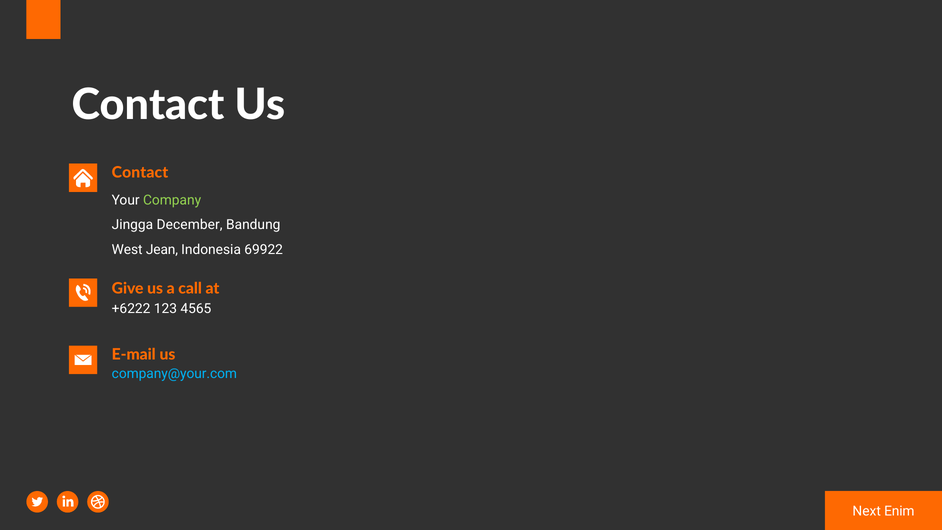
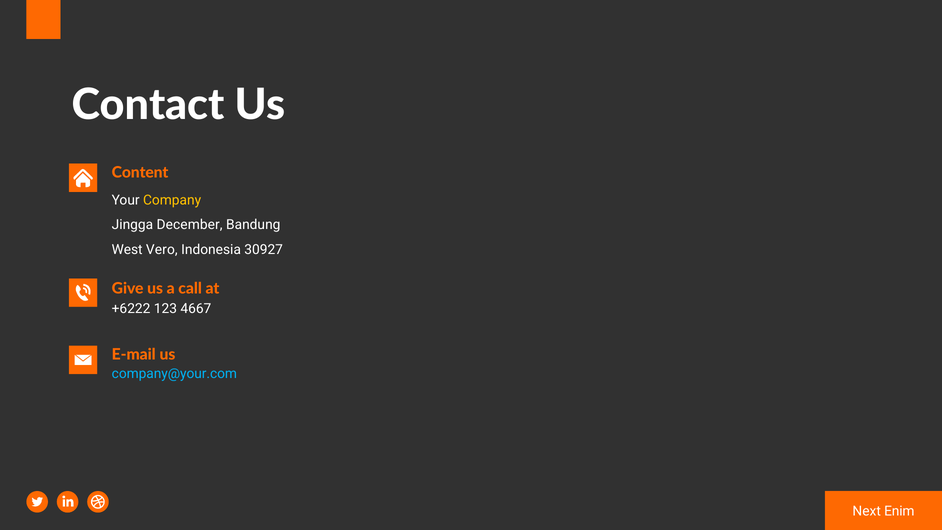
Contact: Contact -> Content (140, 173)
Company colour: light green -> yellow (172, 200)
Jean: Jean -> Vero (162, 249)
69922: 69922 -> 30927 (264, 249)
4565: 4565 -> 4667 (196, 309)
